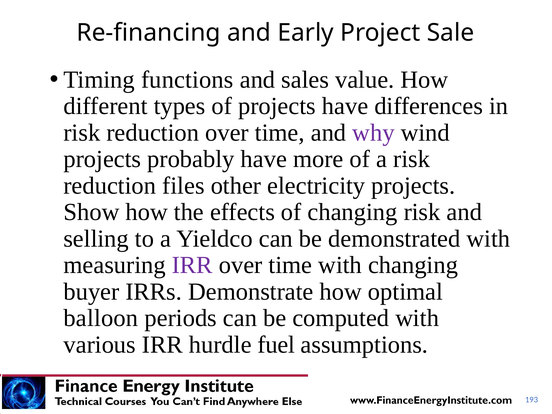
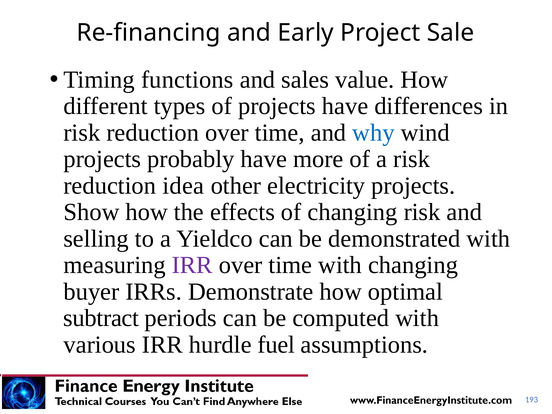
why colour: purple -> blue (373, 133)
files: files -> idea (183, 186)
balloon: balloon -> subtract (101, 318)
